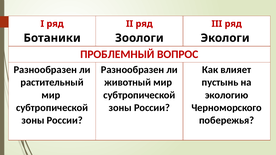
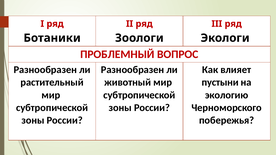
пустынь: пустынь -> пустыни (220, 83)
